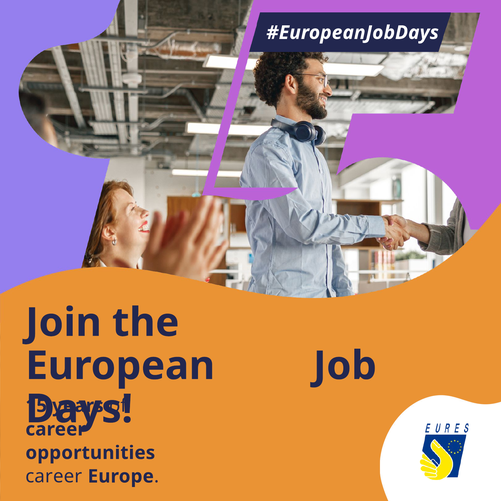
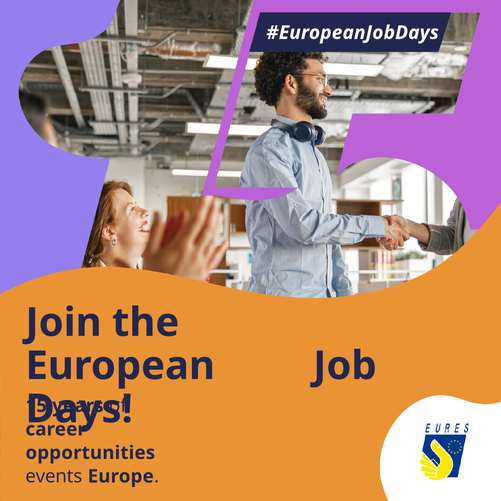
career: career -> events (54, 476)
